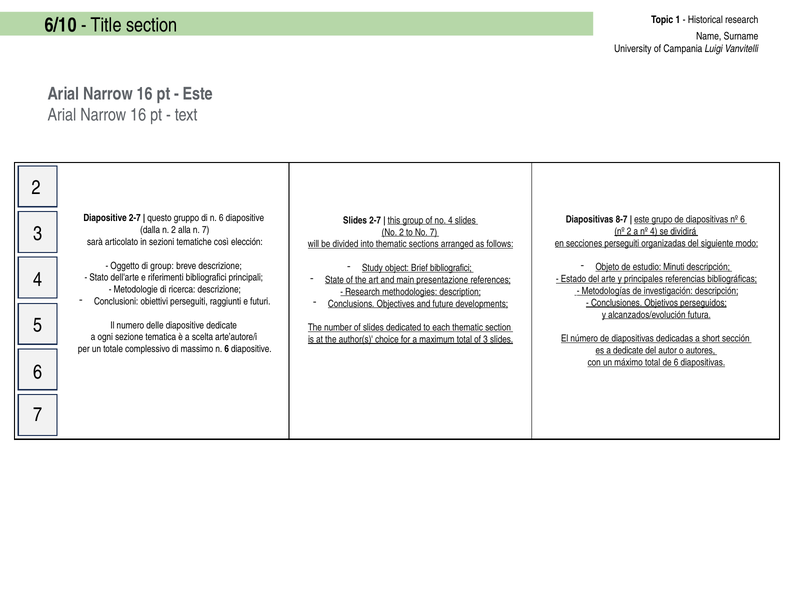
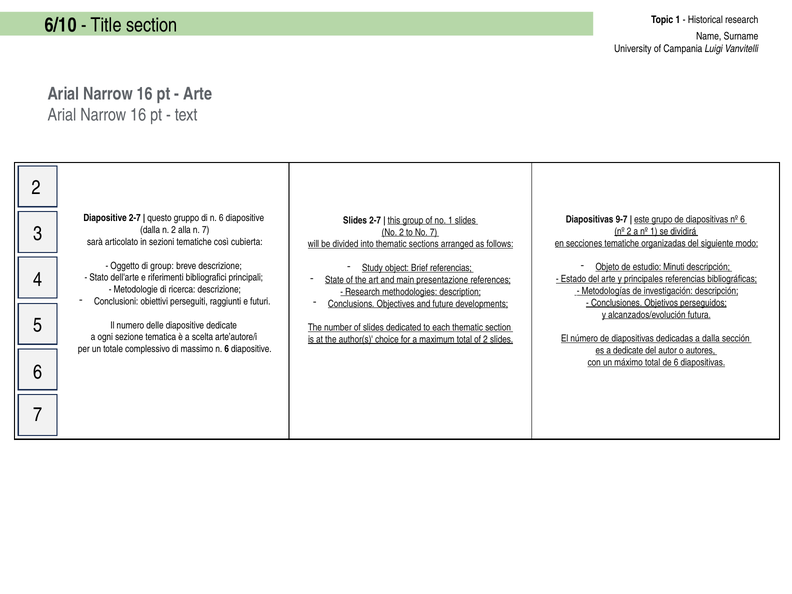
Este: Este -> Arte (198, 94)
8-7: 8-7 -> 9-7 (622, 220)
no 4: 4 -> 1 (450, 220)
nº 4: 4 -> 1 (654, 231)
elección: elección -> cubierta (247, 242)
secciones perseguiti: perseguiti -> tematiche (622, 243)
Brief bibliografici: bibliografici -> referencias (451, 268)
a short: short -> dalla (711, 339)
of 3: 3 -> 2 (486, 339)
